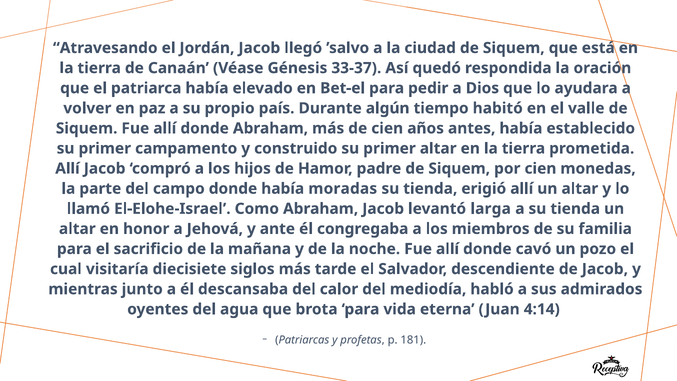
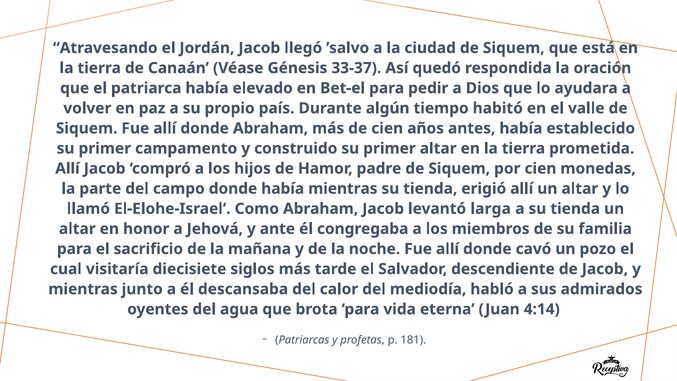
había moradas: moradas -> mientras (343, 189)
